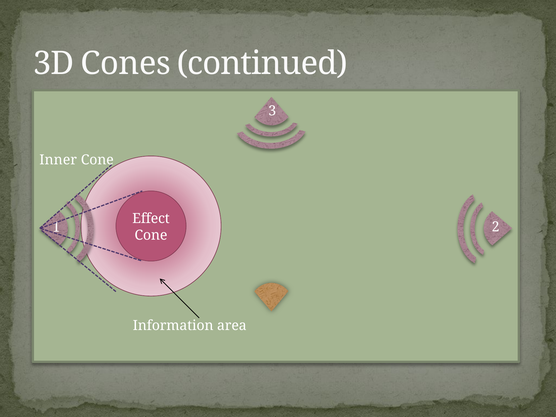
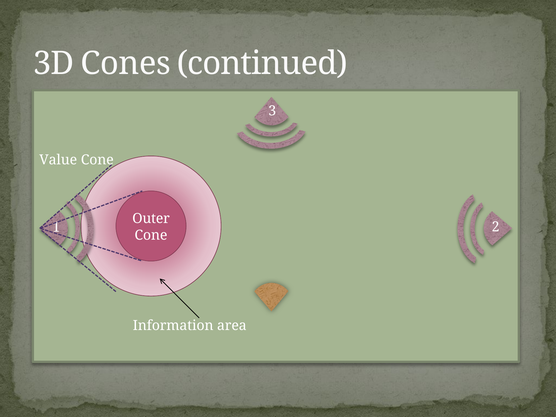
Inner: Inner -> Value (58, 160)
Effect: Effect -> Outer (151, 219)
